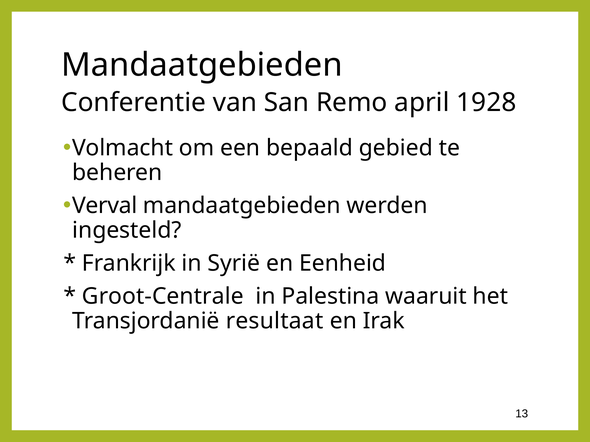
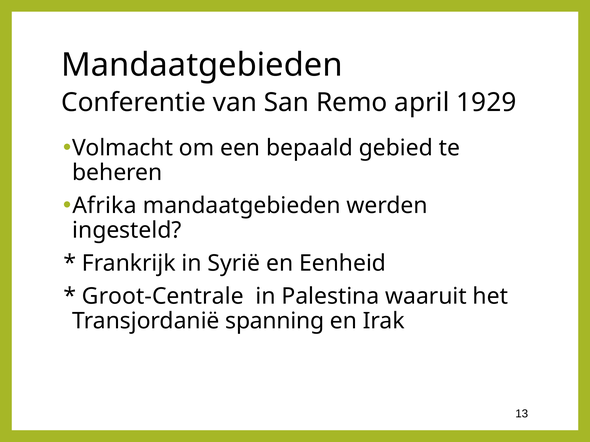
1928: 1928 -> 1929 (486, 103)
Verval: Verval -> Afrika (105, 206)
resultaat: resultaat -> spanning (275, 321)
